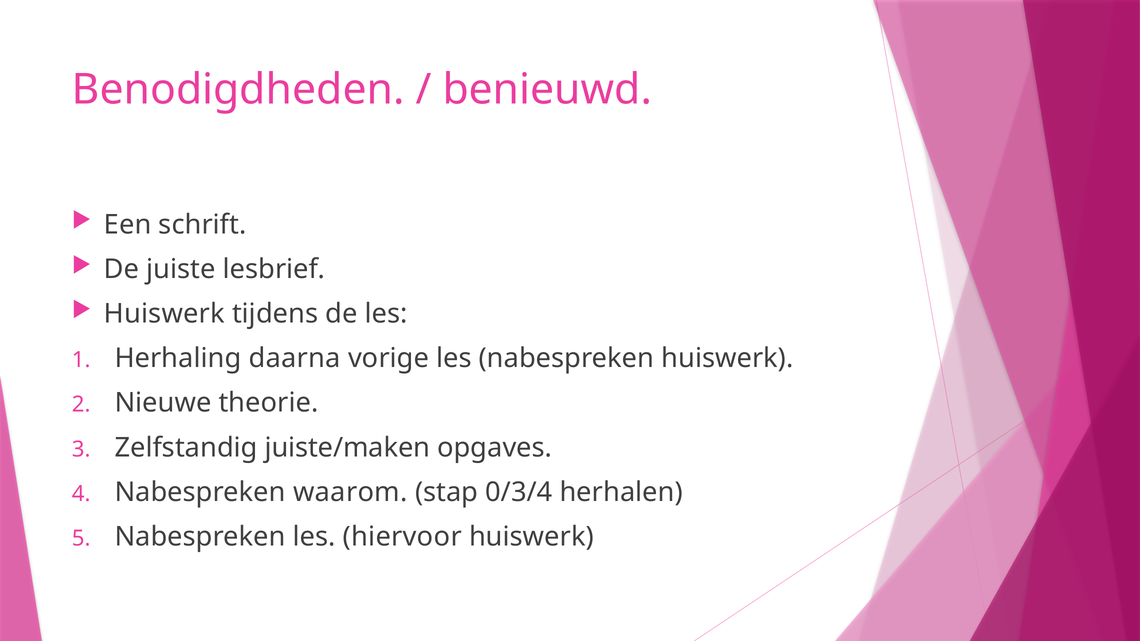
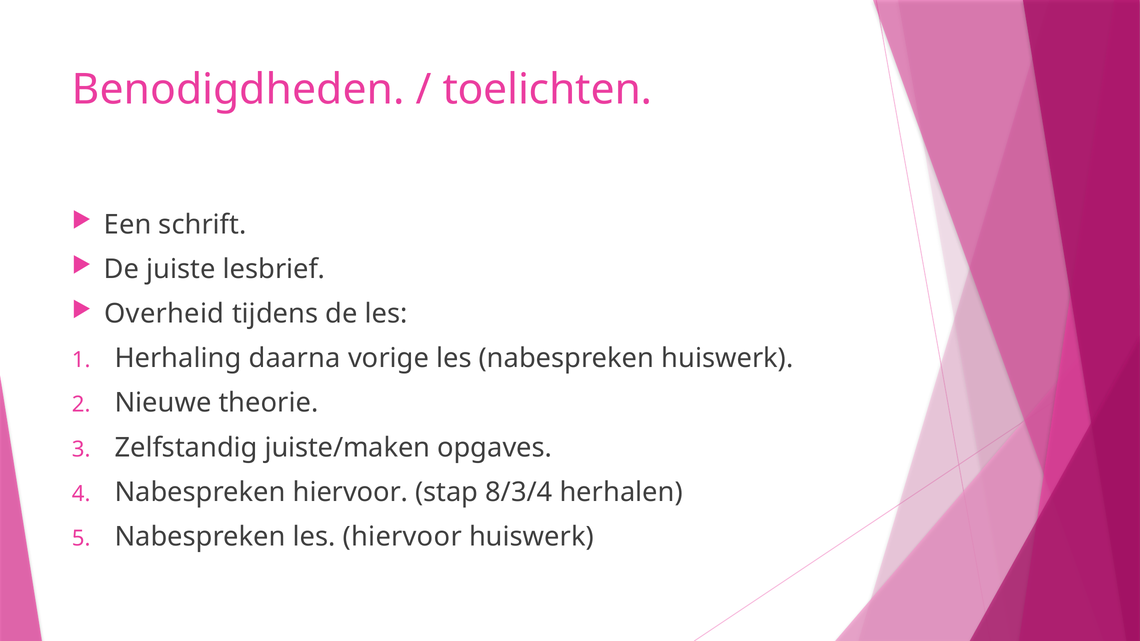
benieuwd: benieuwd -> toelichten (547, 90)
Huiswerk: Huiswerk -> Overheid (164, 314)
Nabespreken waarom: waarom -> hiervoor (350, 492)
0/3/4: 0/3/4 -> 8/3/4 (519, 492)
